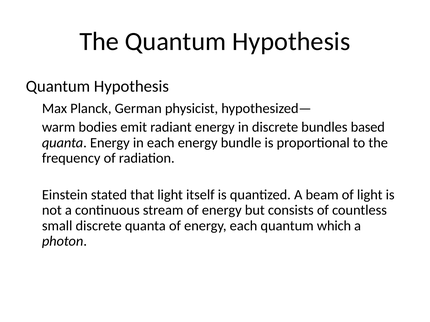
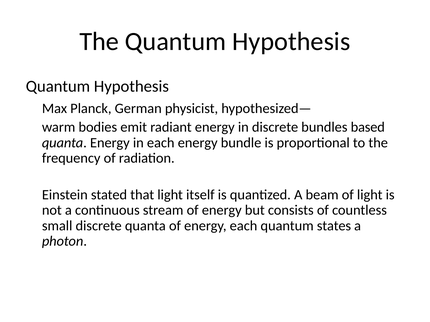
which: which -> states (334, 226)
